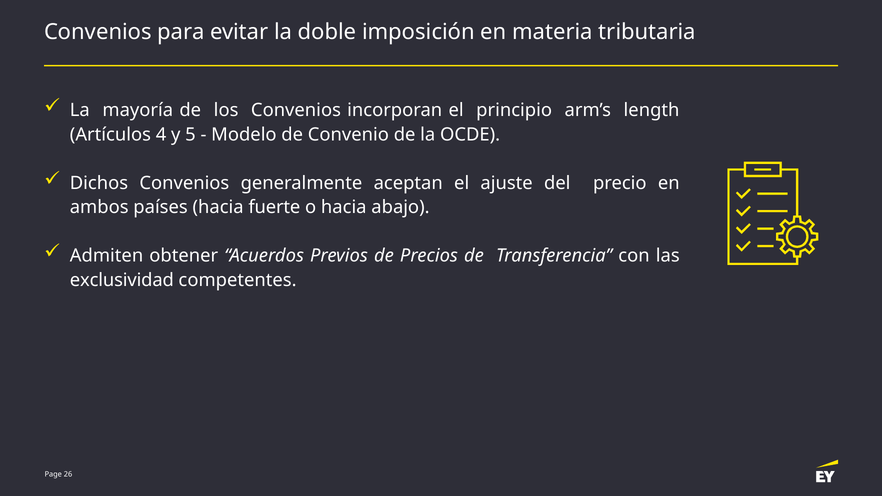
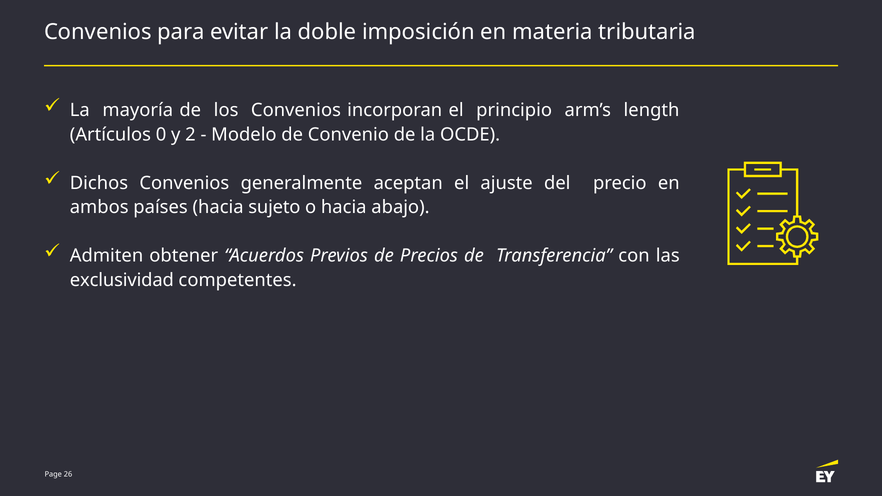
4: 4 -> 0 (161, 134)
5: 5 -> 2 (190, 134)
fuerte: fuerte -> sujeto (274, 207)
